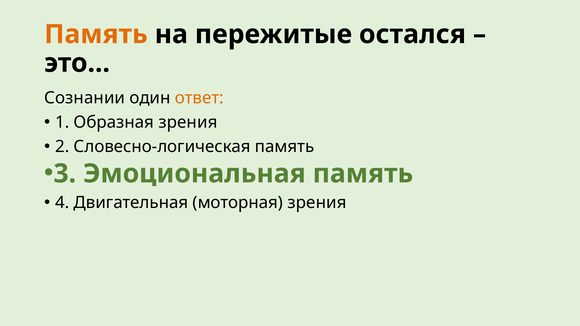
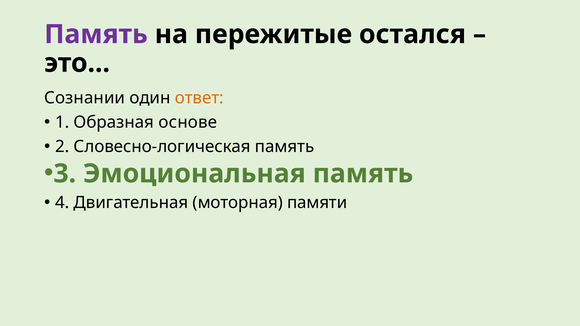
Память colour: orange -> purple (96, 34)
Образная зрения: зрения -> основе (188, 122)
моторная зрения: зрения -> памяти (317, 203)
